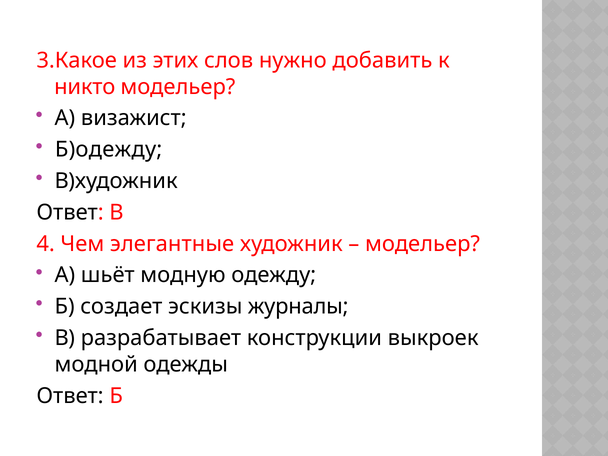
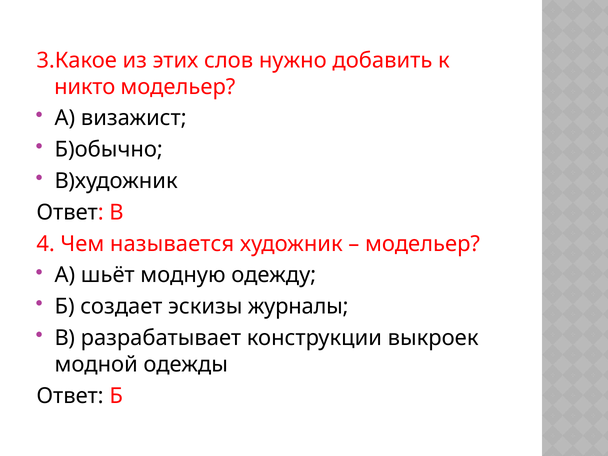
Б)одежду: Б)одежду -> Б)обычно (109, 150)
элегантные: элегантные -> называется (172, 244)
